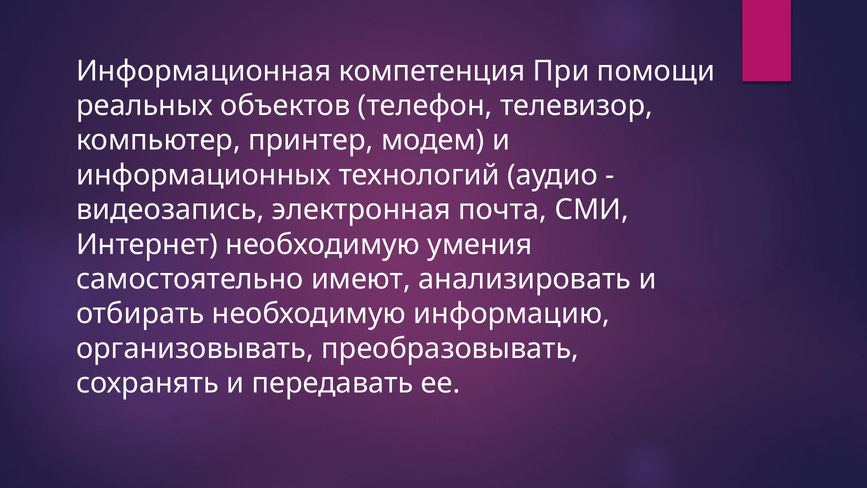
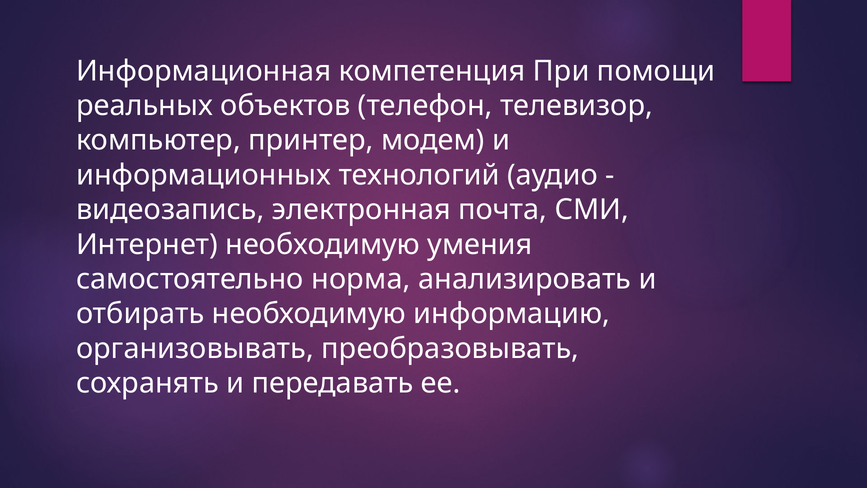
имеют: имеют -> норма (361, 279)
